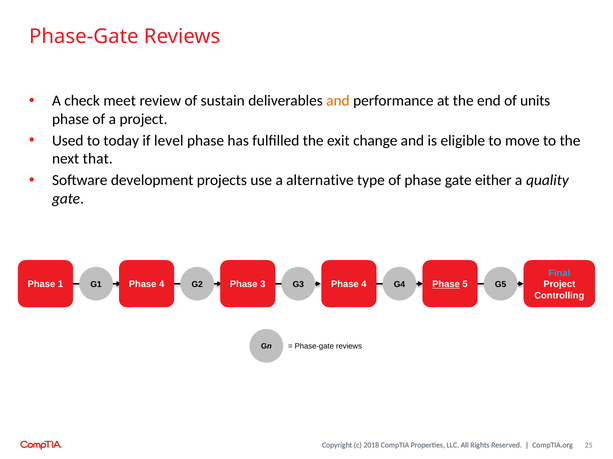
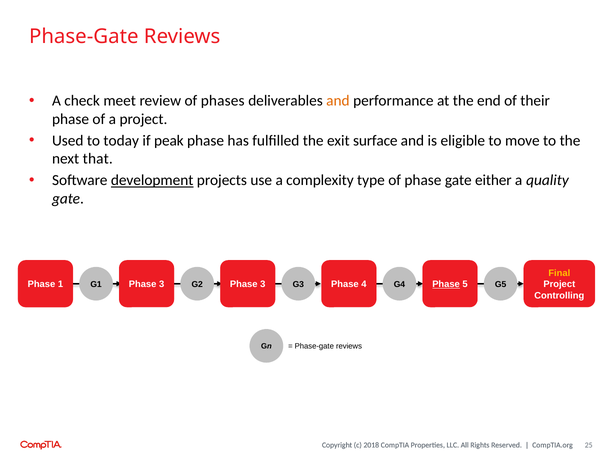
sustain: sustain -> phases (223, 101)
units: units -> their (535, 101)
level: level -> peak (169, 141)
change: change -> surface (375, 141)
development underline: none -> present (152, 181)
alternative: alternative -> complexity (320, 181)
Final colour: light blue -> yellow (559, 274)
1 Phase 4: 4 -> 3 (162, 285)
